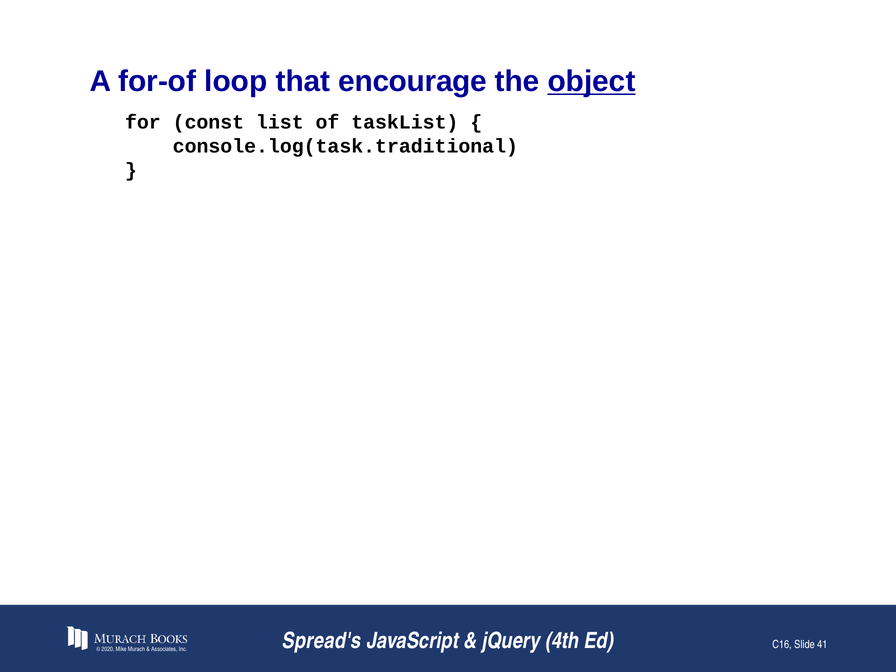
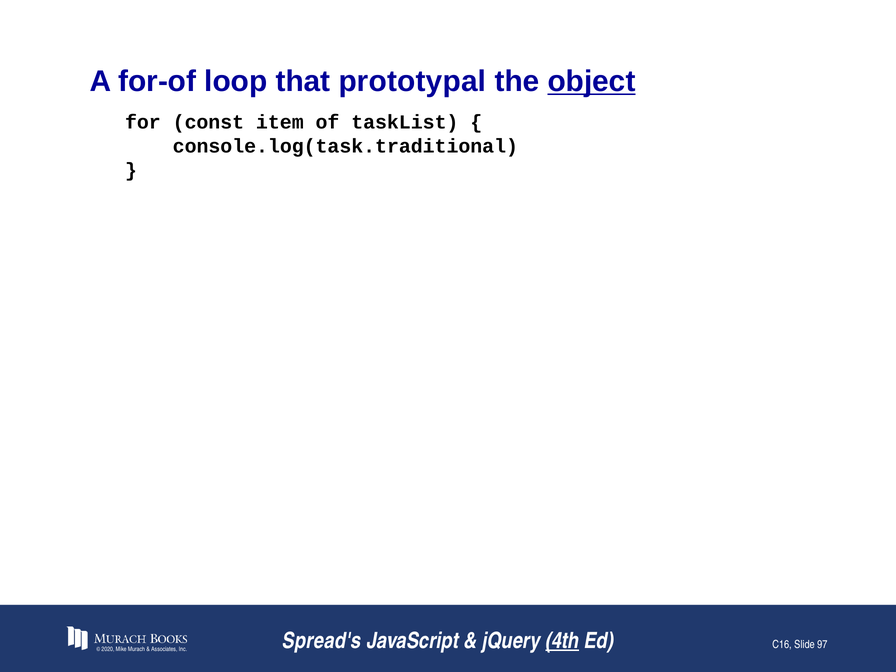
encourage: encourage -> prototypal (412, 81)
list: list -> item (280, 122)
4th underline: none -> present (562, 641)
41: 41 -> 97 (822, 645)
